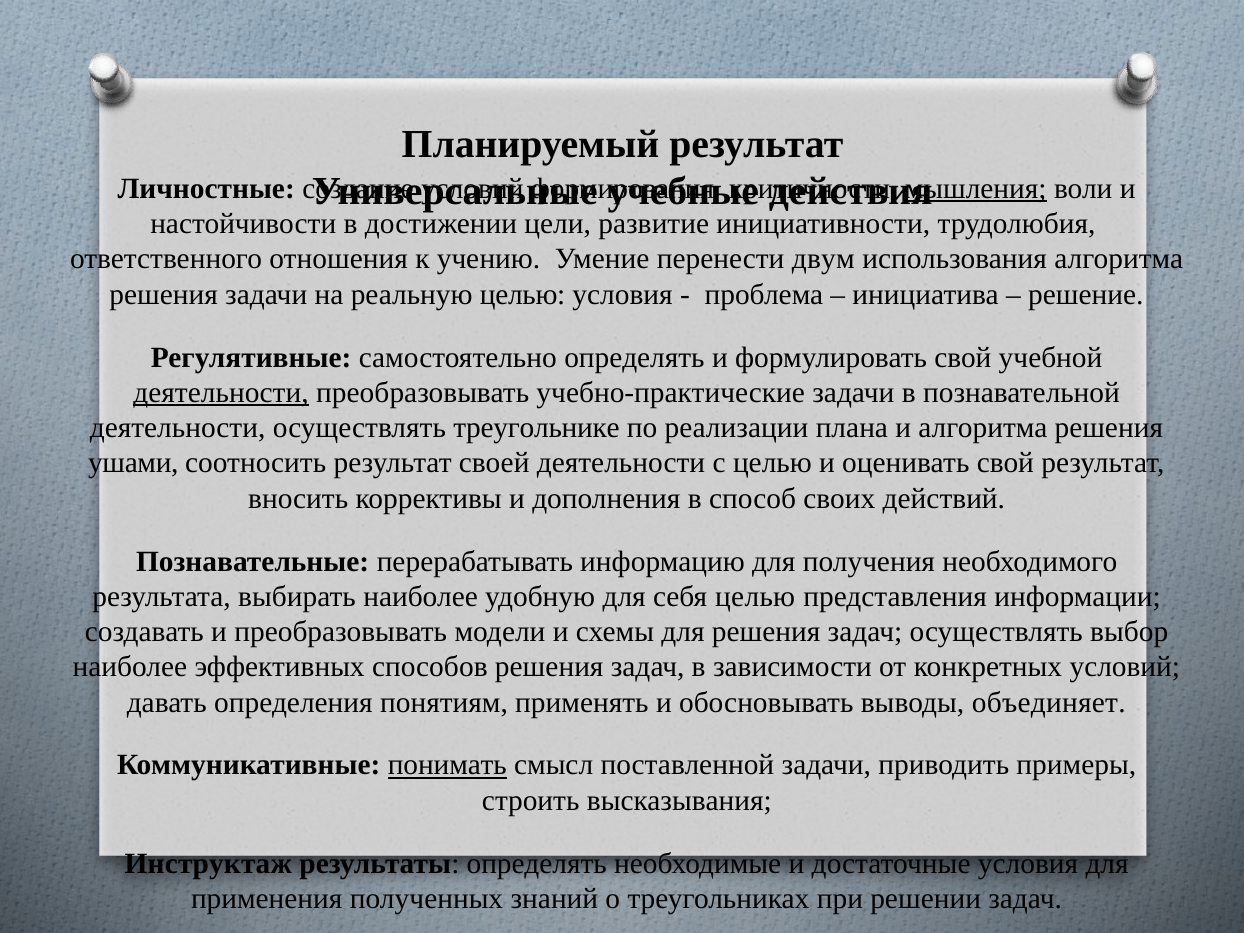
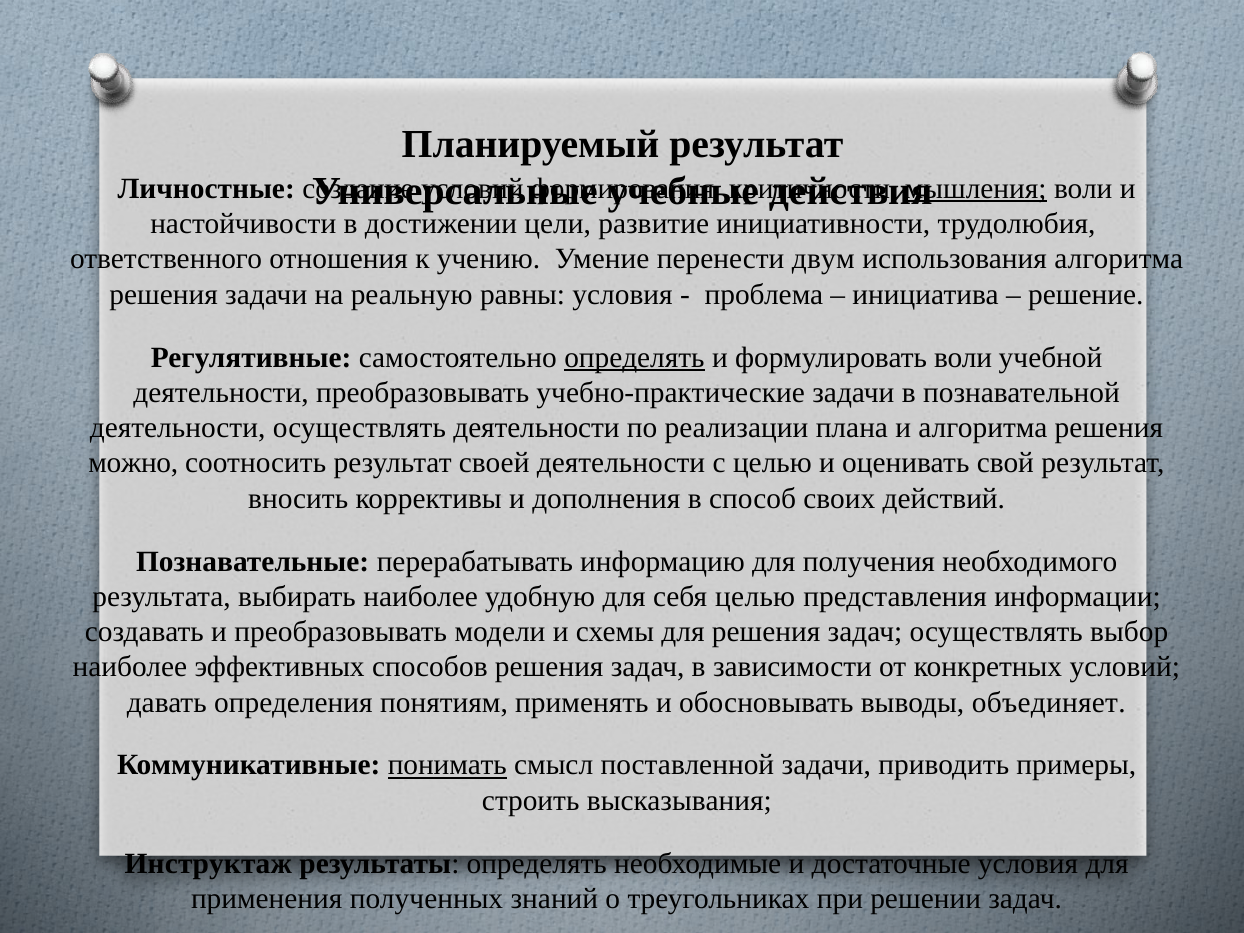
реальную целью: целью -> равны (523, 294)
определять underline: none -> present (634, 357)
формулировать свой: свой -> воли (963, 357)
деятельности underline: present -> none (221, 393)
осуществлять треугольнике: треугольнике -> деятельности (537, 428)
ушами: ушами -> можно (133, 463)
